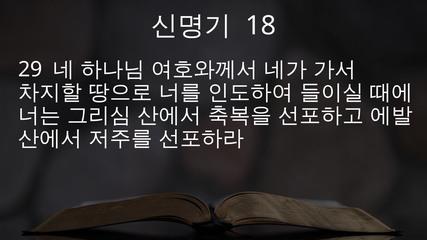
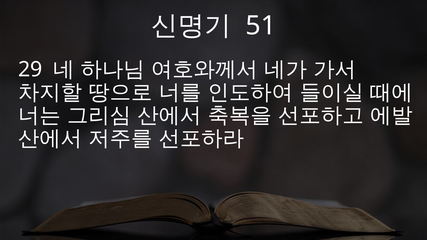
18: 18 -> 51 (261, 26)
